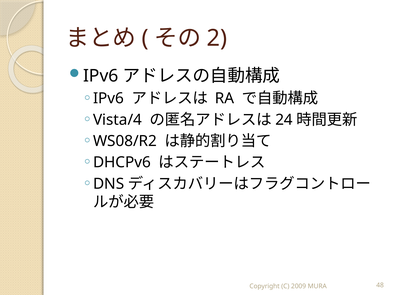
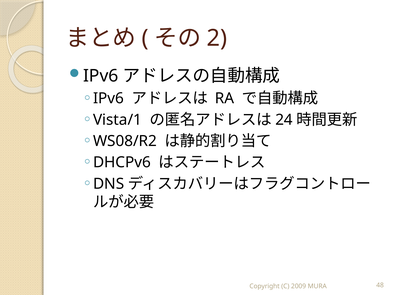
Vista/4: Vista/4 -> Vista/1 (118, 120)
